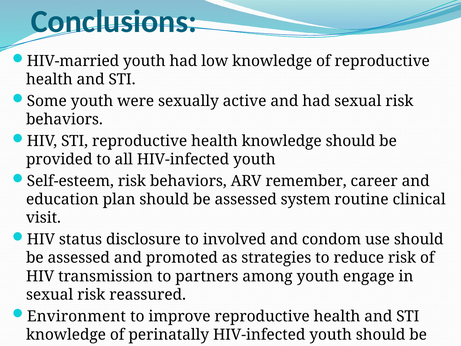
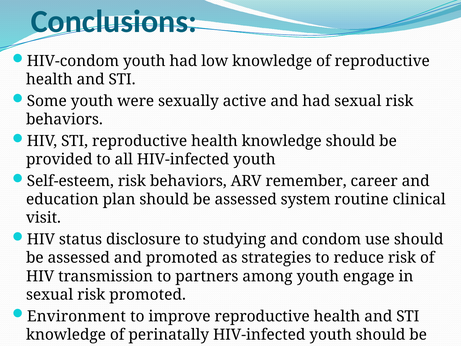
HIV-married: HIV-married -> HIV-condom (73, 61)
involved: involved -> studying (234, 239)
risk reassured: reassured -> promoted (148, 295)
